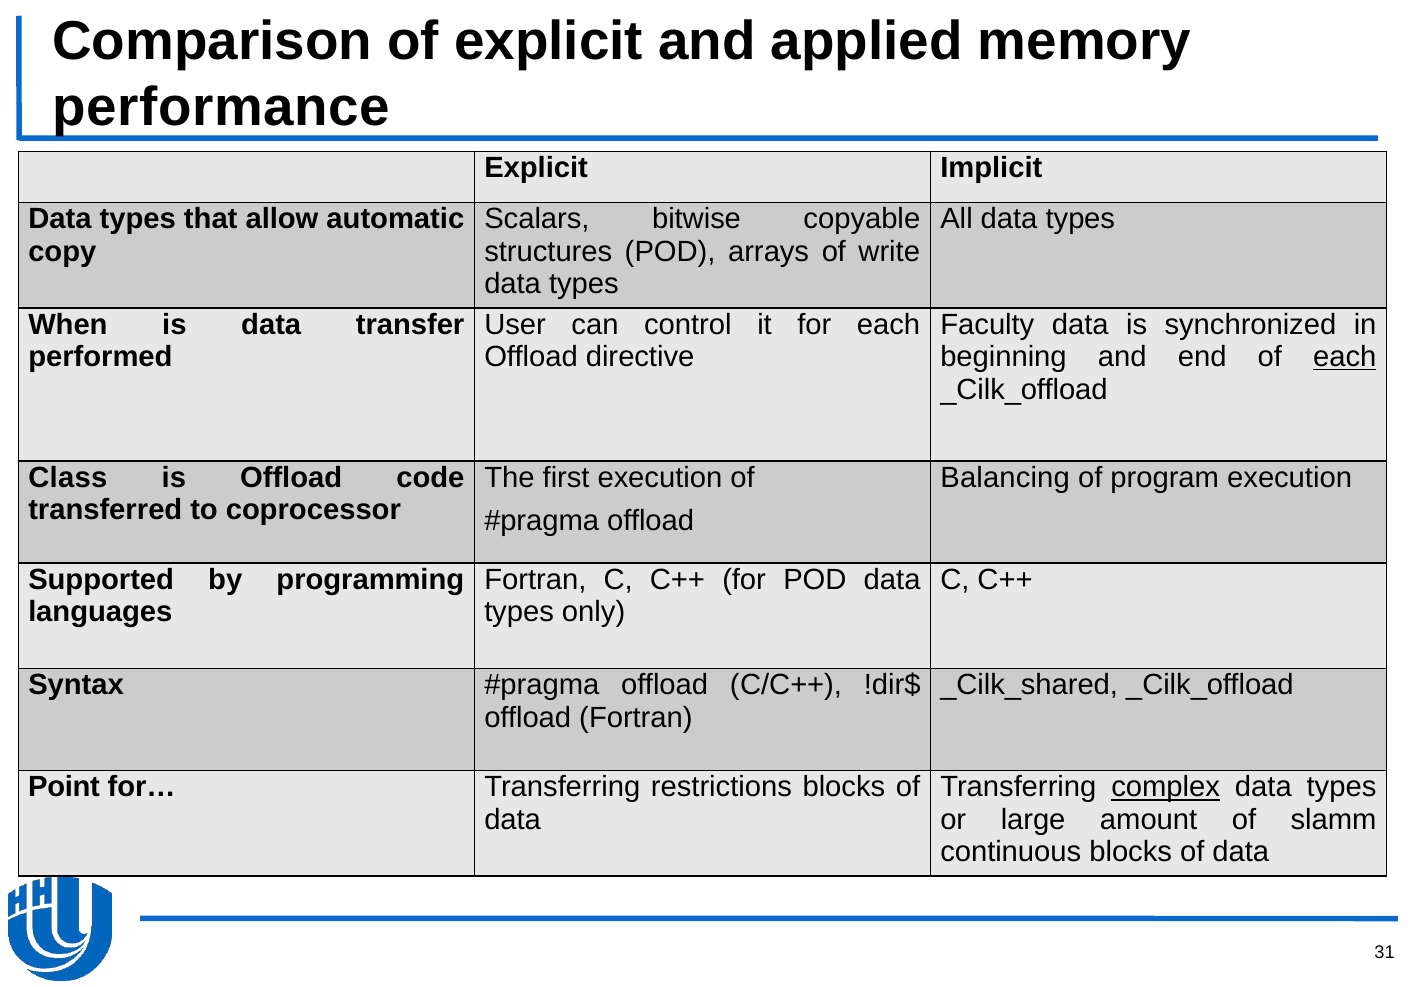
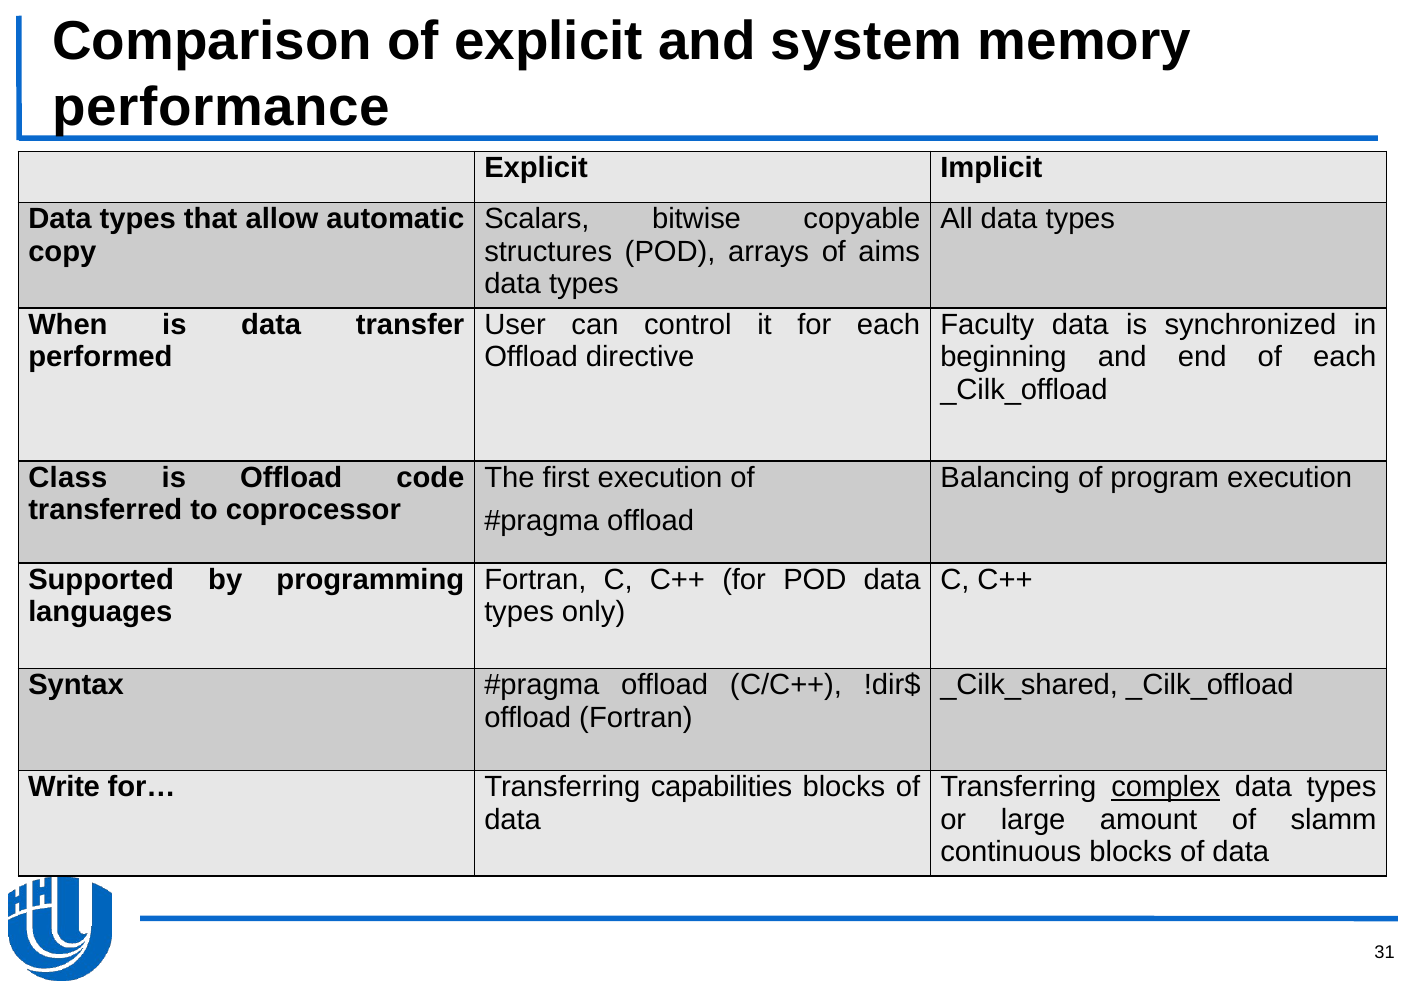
applied: applied -> system (867, 41)
write: write -> aims (889, 252)
each underline: present -> none (1345, 357)
Point: Point -> Write (64, 787)
restrictions: restrictions -> capabilities (722, 787)
